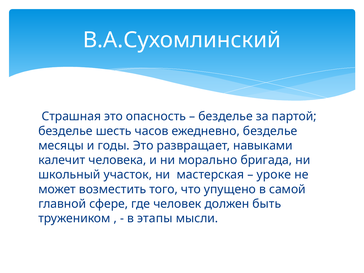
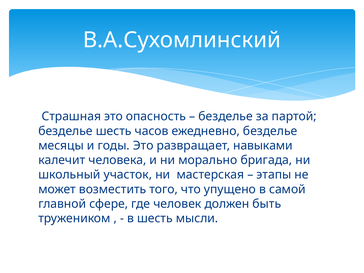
уроке: уроке -> этапы (274, 175)
в этапы: этапы -> шесть (155, 218)
